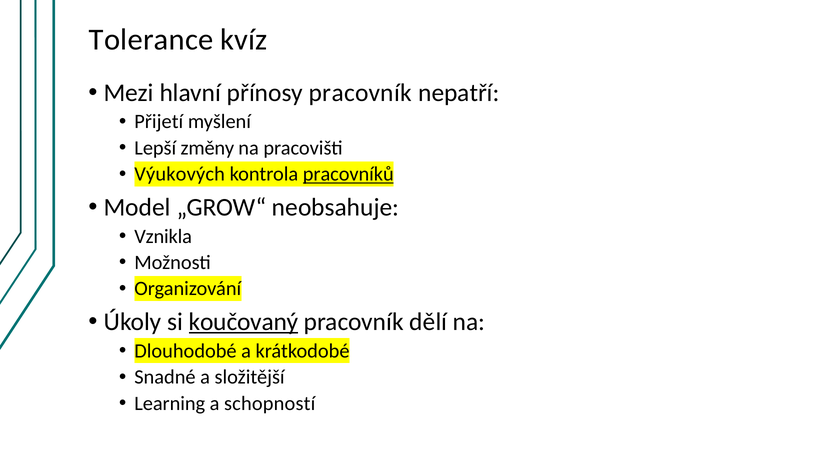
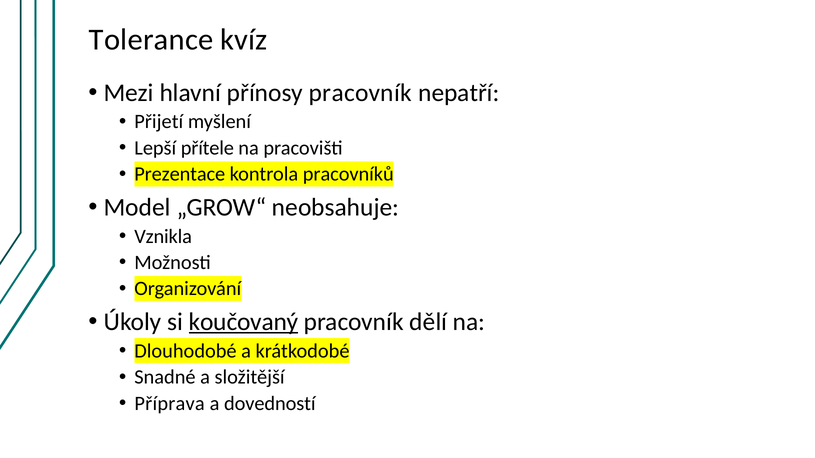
změny: změny -> přítele (207, 148)
Výukových: Výukových -> Prezentace (180, 174)
pracovníků underline: present -> none (348, 174)
Learning: Learning -> Příprava (170, 404)
schopností: schopností -> dovedností (270, 404)
